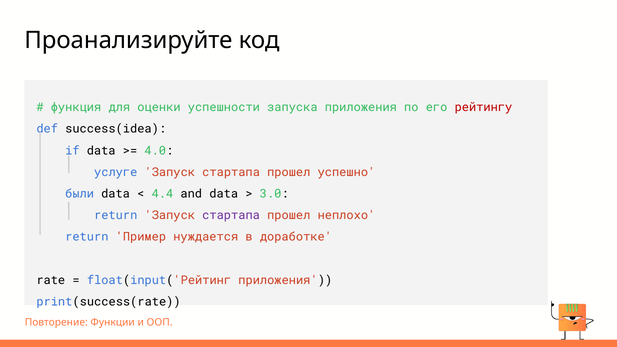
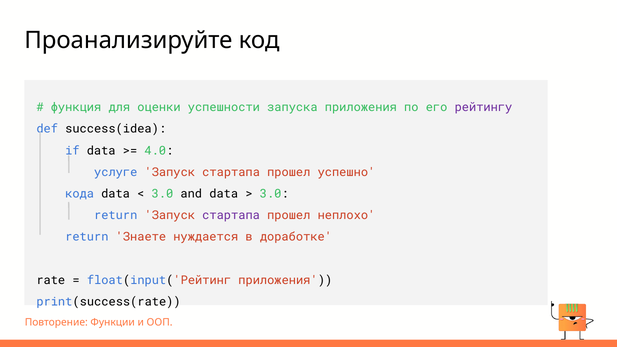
рейтингу colour: red -> purple (483, 107)
были: были -> кода (80, 194)
4.4: 4.4 -> 3.0 (162, 194)
Пример: Пример -> Знаете (141, 237)
